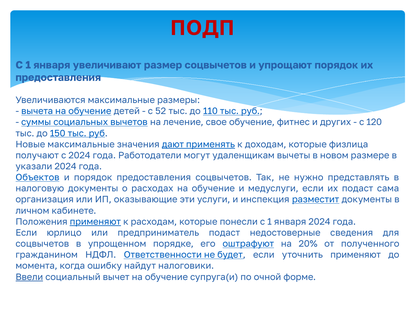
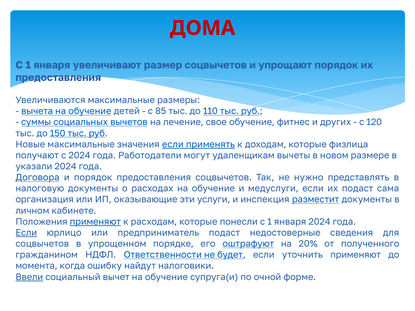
ПОДП: ПОДП -> ДОМА (202, 28)
52: 52 -> 85 (161, 111)
значения дают: дают -> если (173, 144)
Объектов: Объектов -> Договора (37, 178)
Если underline: none -> present (26, 233)
